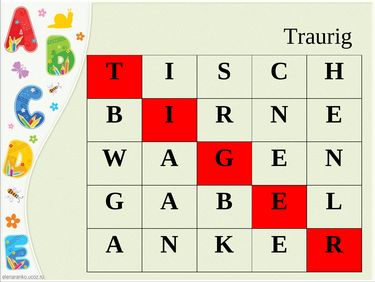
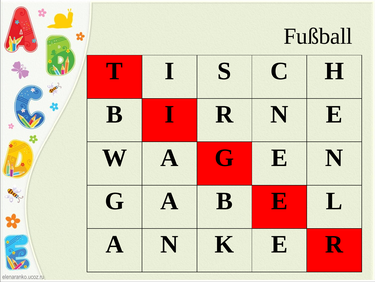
Traurig: Traurig -> Fußball (318, 36)
